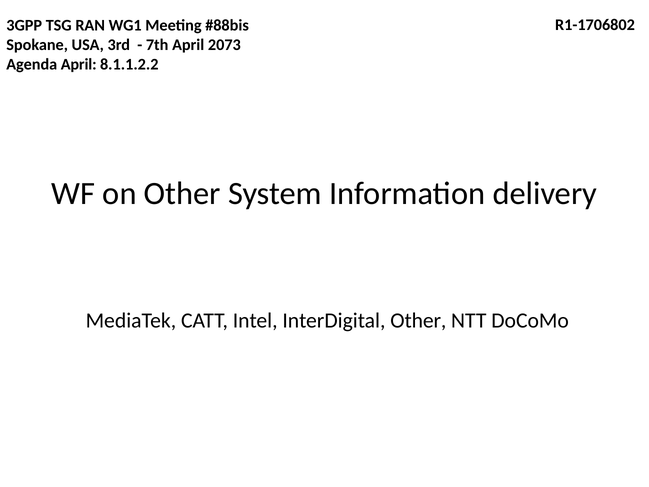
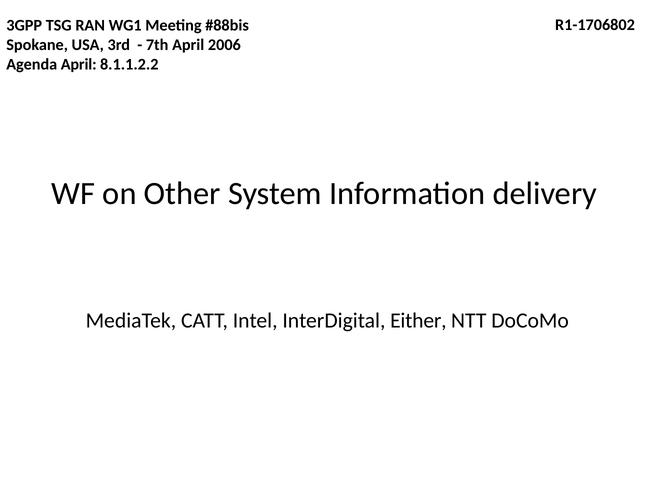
2073: 2073 -> 2006 (224, 45)
InterDigital Other: Other -> Either (418, 321)
